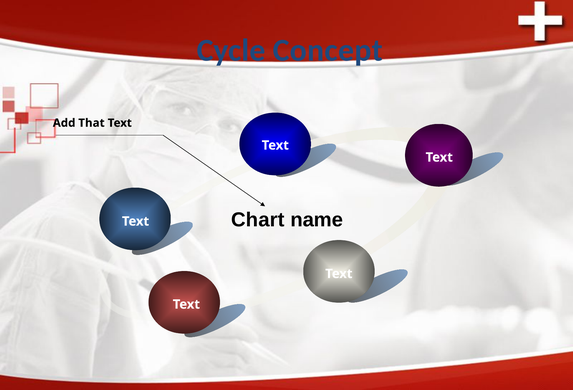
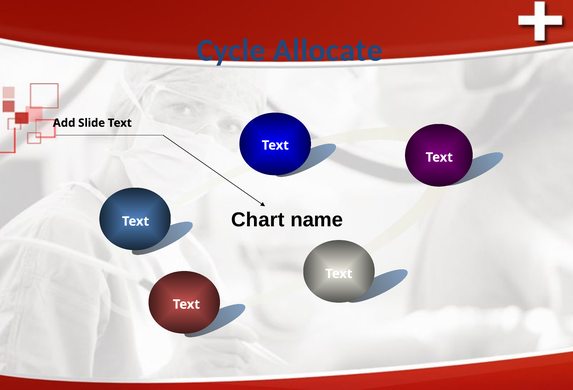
Concept: Concept -> Allocate (328, 50)
That: That -> Slide (92, 123)
